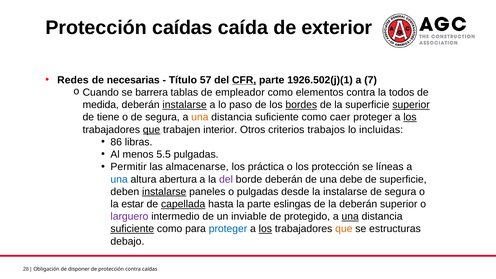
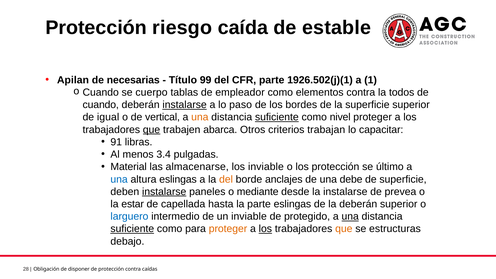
Protección caídas: caídas -> riesgo (182, 28)
exterior: exterior -> estable (337, 28)
Redes: Redes -> Apilan (73, 80)
57: 57 -> 99 (206, 80)
CFR underline: present -> none (244, 80)
7: 7 -> 1 (371, 80)
barrera: barrera -> cuerpo (152, 92)
medida: medida -> cuando (101, 105)
bordes underline: present -> none (301, 105)
superior underline: present -> none (411, 105)
tiene: tiene -> igual (108, 117)
o de segura: segura -> vertical (163, 117)
suficiente underline: none -> present (277, 117)
caer: caer -> nivel (340, 117)
los underline: present -> none (410, 117)
interior: interior -> abarca (220, 130)
trabajos: trabajos -> trabajan (326, 130)
incluidas: incluidas -> capacitar (381, 130)
86: 86 -> 91 (116, 142)
5.5: 5.5 -> 3.4 (164, 154)
Permitir: Permitir -> Material (129, 167)
los práctica: práctica -> inviable (266, 167)
líneas: líneas -> último (390, 167)
altura abertura: abertura -> eslingas (178, 179)
del colour: purple -> orange (226, 179)
borde deberán: deberán -> anclajes (284, 179)
o pulgadas: pulgadas -> mediante (258, 192)
segura: segura -> prevea (400, 192)
capellada underline: present -> none (183, 204)
larguero colour: purple -> blue (129, 216)
proteger colour: blue -> orange (228, 229)
